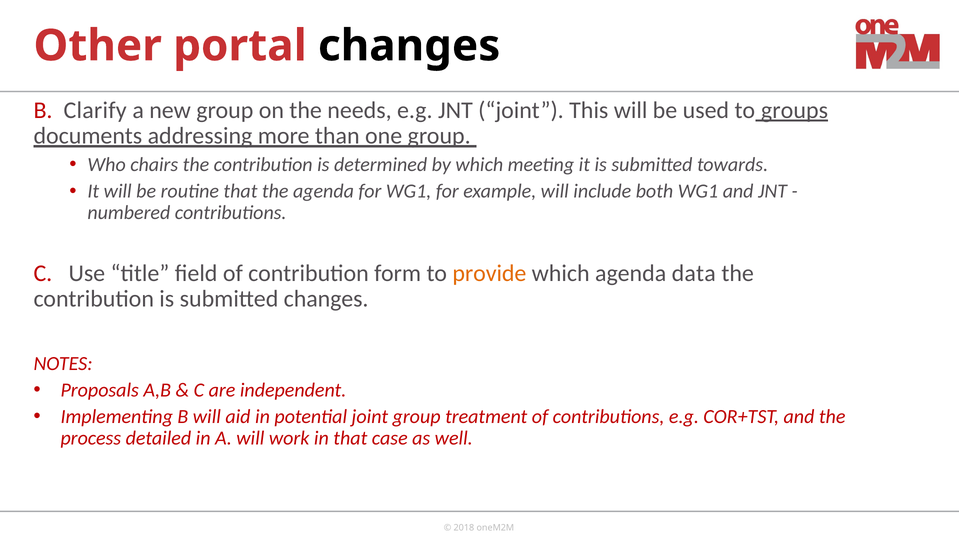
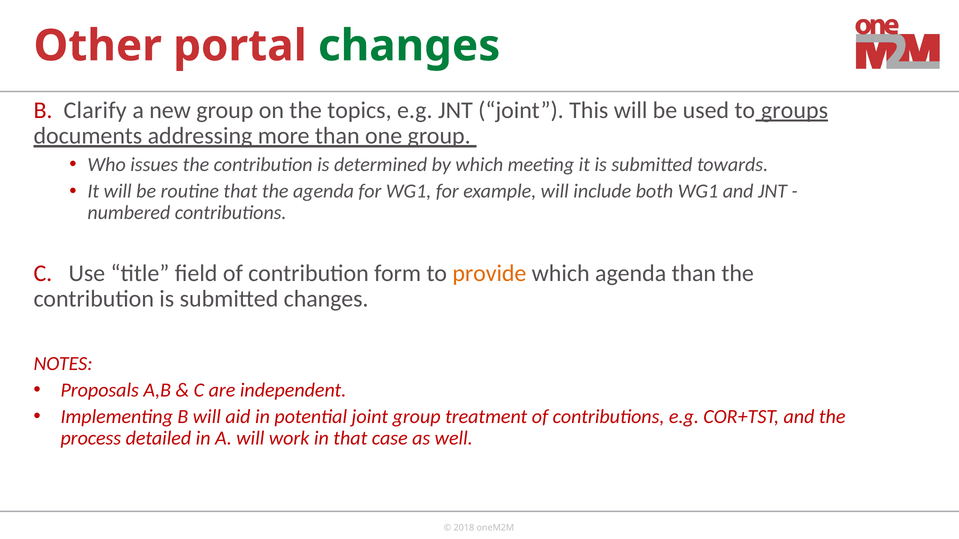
changes colour: black -> green (409, 46)
needs: needs -> topics (359, 110)
chairs: chairs -> issues (154, 165)
agenda data: data -> than (694, 273)
